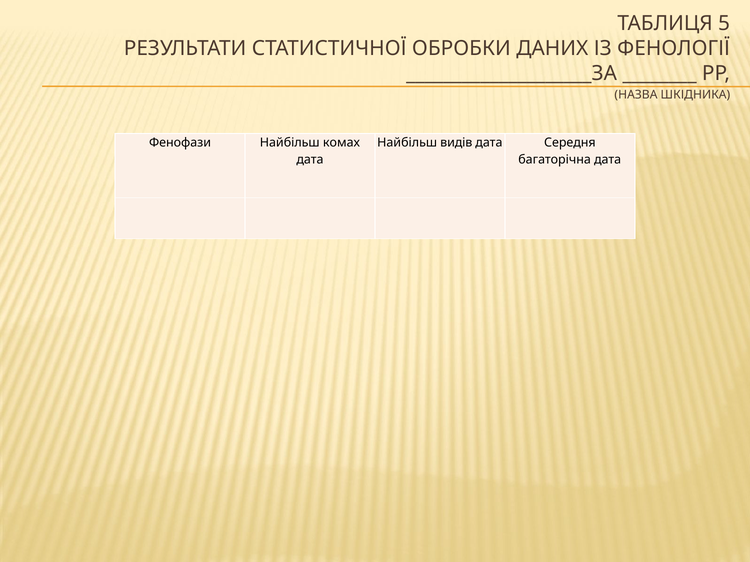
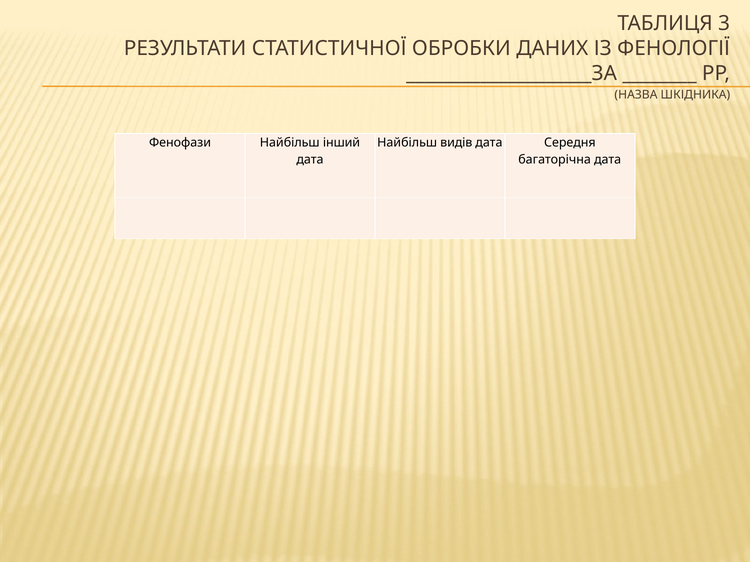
5: 5 -> 3 (724, 23)
комах: комах -> інший (342, 143)
